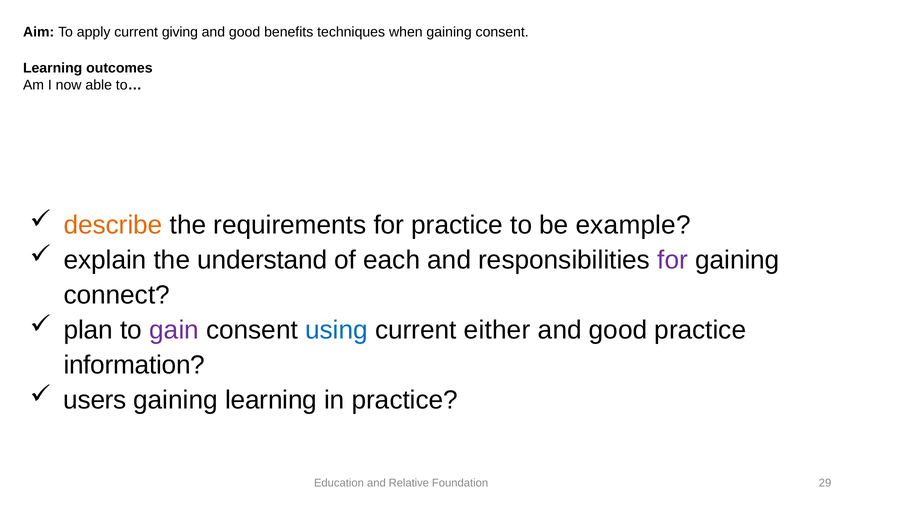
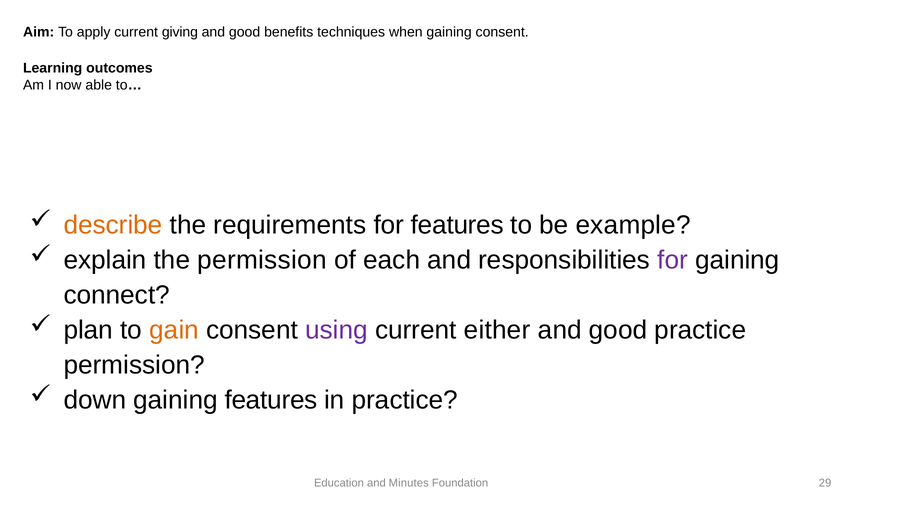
for practice: practice -> features (457, 225)
the understand: understand -> permission (262, 260)
gain colour: purple -> orange (174, 330)
using colour: blue -> purple (336, 330)
information: information -> permission (134, 365)
users: users -> down (95, 400)
gaining learning: learning -> features (271, 400)
Relative: Relative -> Minutes (409, 483)
